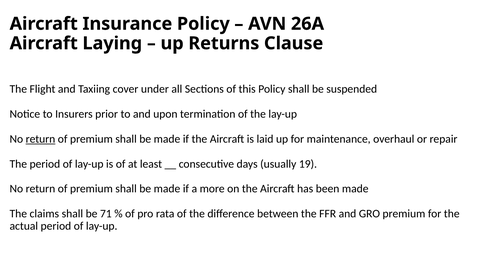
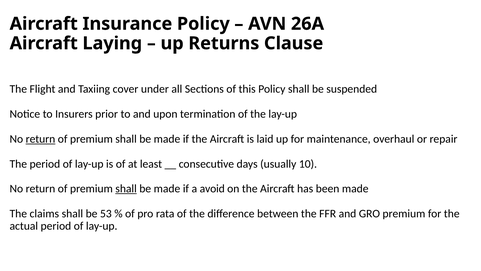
19: 19 -> 10 (308, 164)
shall underline: none -> present (126, 188)
more: more -> avoid (212, 188)
71: 71 -> 53 (106, 213)
